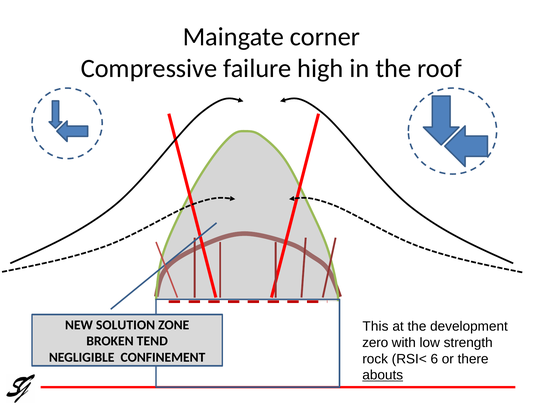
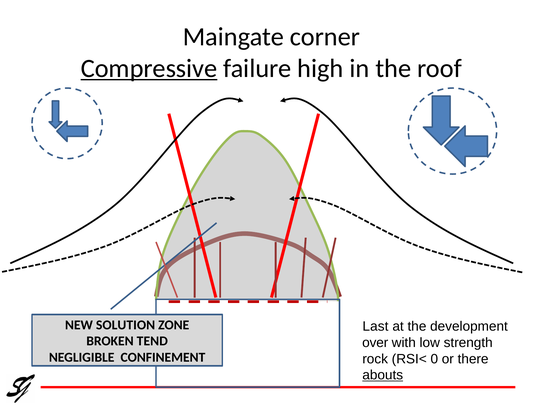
Compressive underline: none -> present (149, 68)
This: This -> Last (375, 327)
zero: zero -> over (375, 343)
6: 6 -> 0 (434, 359)
